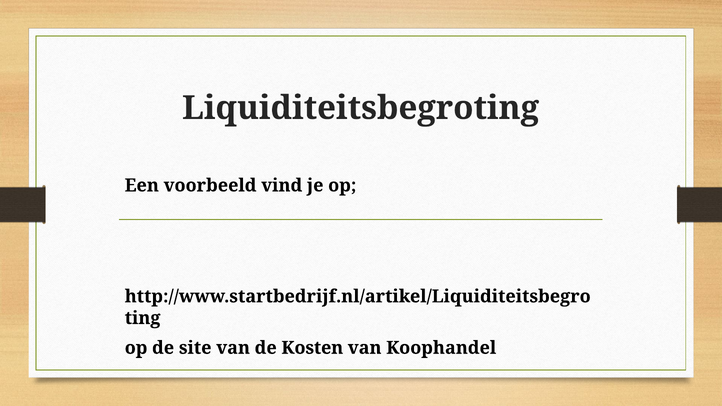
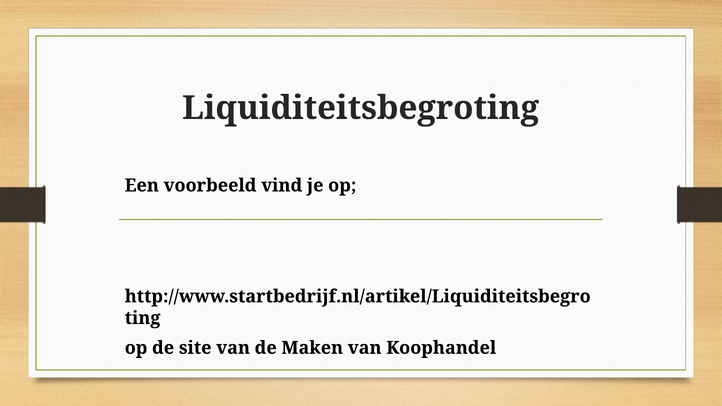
Kosten: Kosten -> Maken (312, 348)
